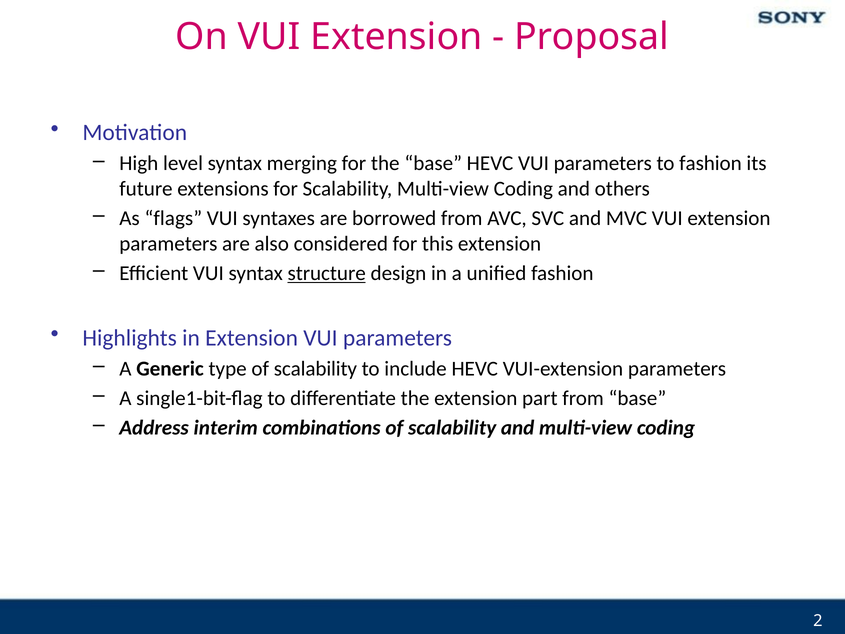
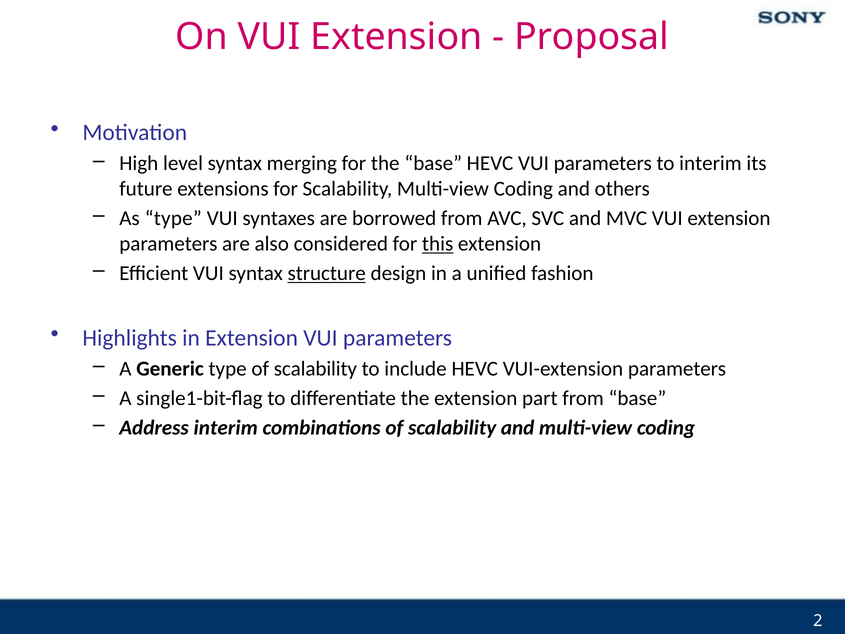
to fashion: fashion -> interim (710, 163)
As flags: flags -> type (173, 218)
this underline: none -> present (438, 244)
